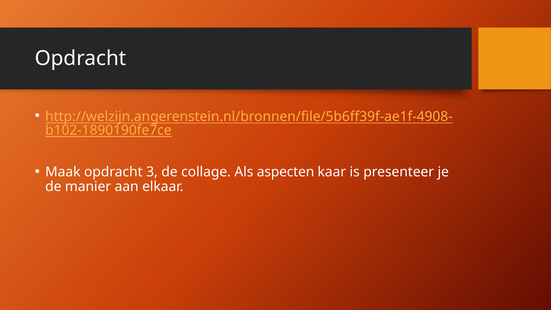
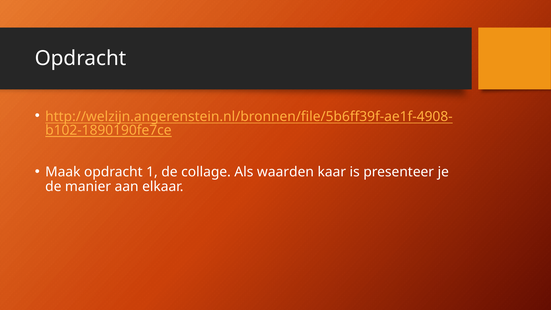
3: 3 -> 1 (152, 172)
aspecten: aspecten -> waarden (285, 172)
